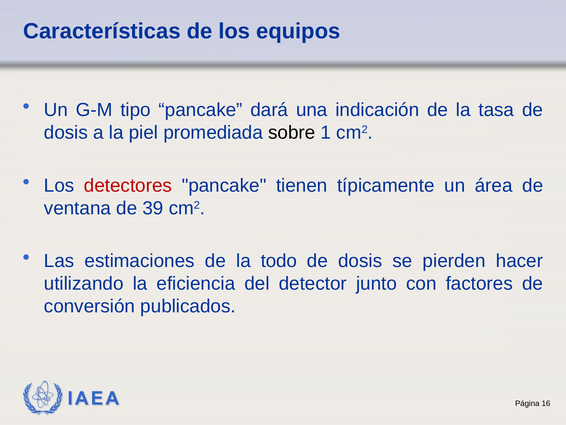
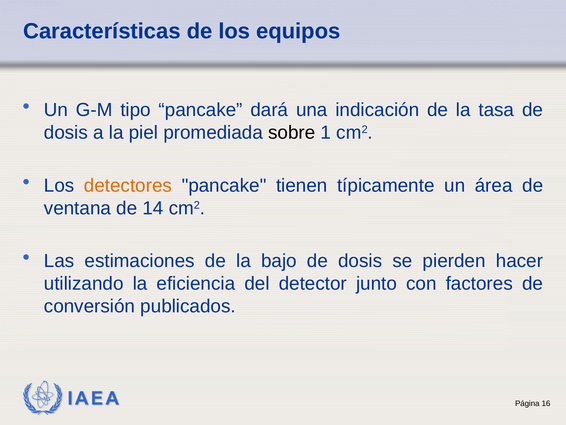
detectores colour: red -> orange (128, 185)
39: 39 -> 14 (153, 208)
todo: todo -> bajo (279, 261)
